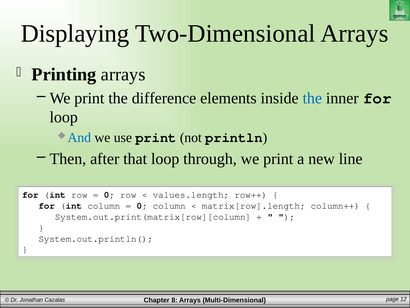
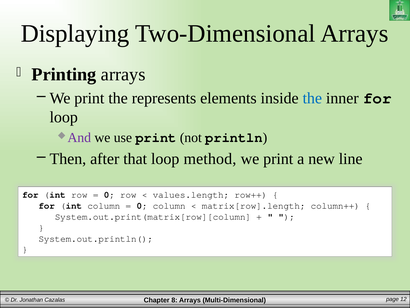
difference: difference -> represents (164, 98)
And colour: blue -> purple (79, 137)
through: through -> method (210, 159)
